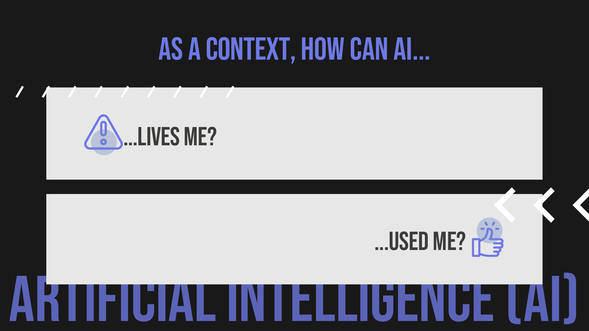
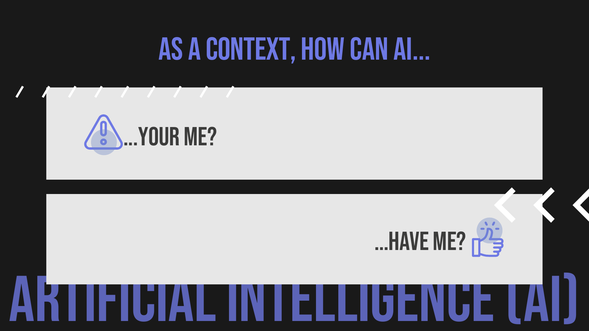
...Lives: ...Lives -> ...Your (152, 137)
...Used: ...Used -> ...Have (402, 242)
